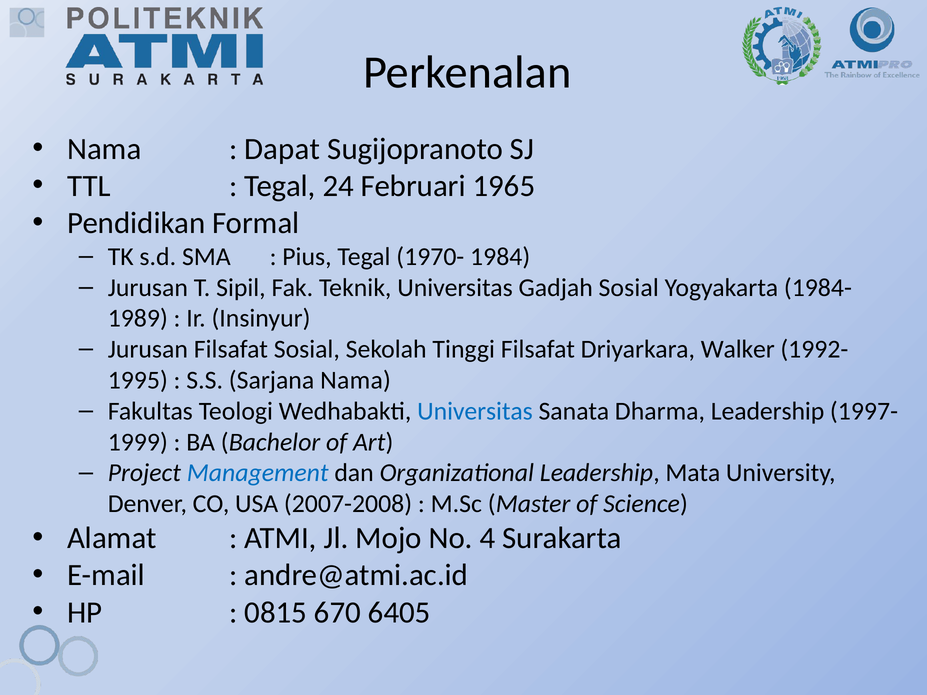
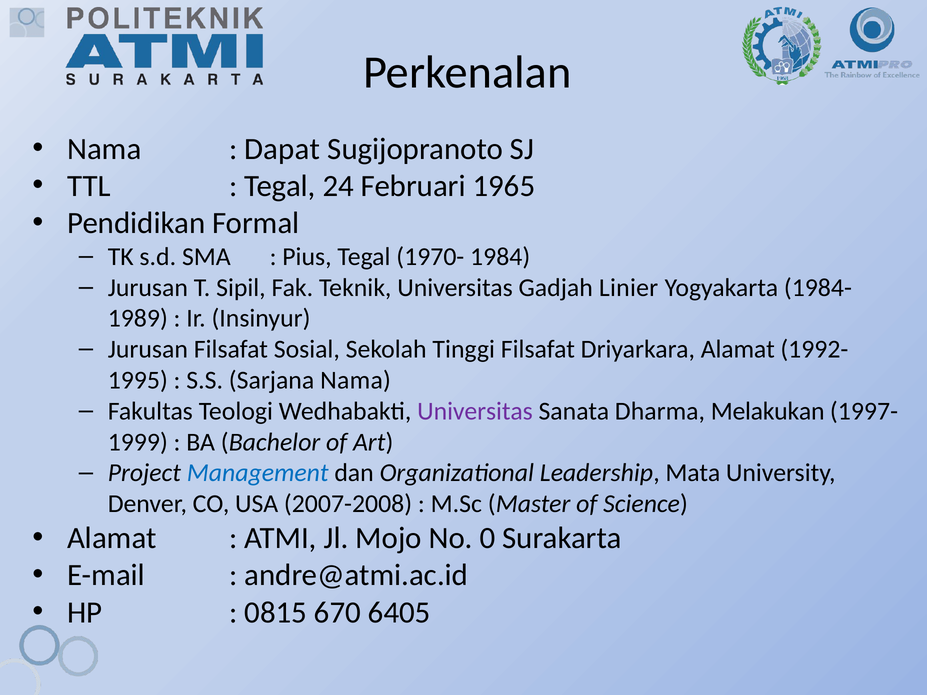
Gadjah Sosial: Sosial -> Linier (629, 288)
Driyarkara Walker: Walker -> Alamat (738, 349)
Universitas colour: blue -> purple (475, 411)
Dharma Leadership: Leadership -> Melakukan (768, 411)
4: 4 -> 0 (488, 538)
